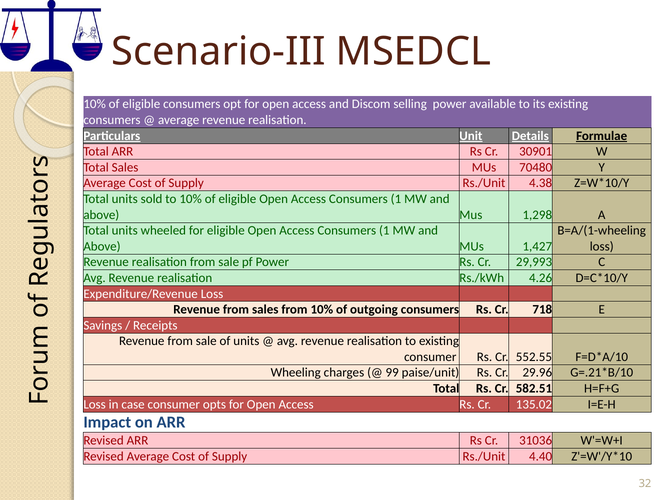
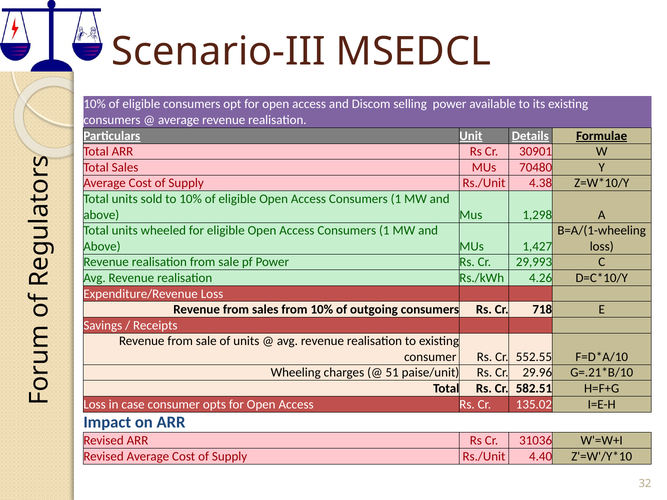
99: 99 -> 51 (392, 373)
